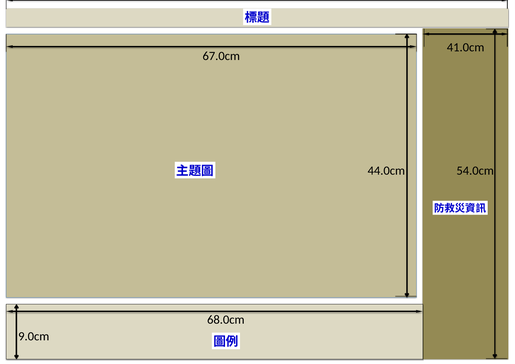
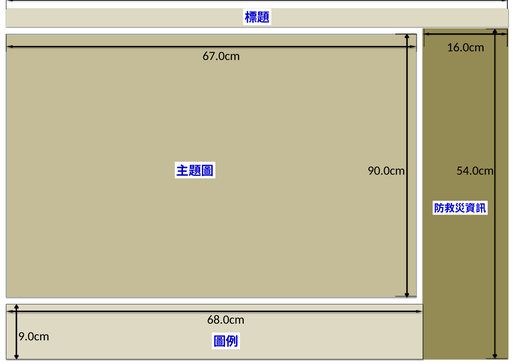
41.0cm: 41.0cm -> 16.0cm (466, 47)
44.0cm: 44.0cm -> 90.0cm (386, 171)
